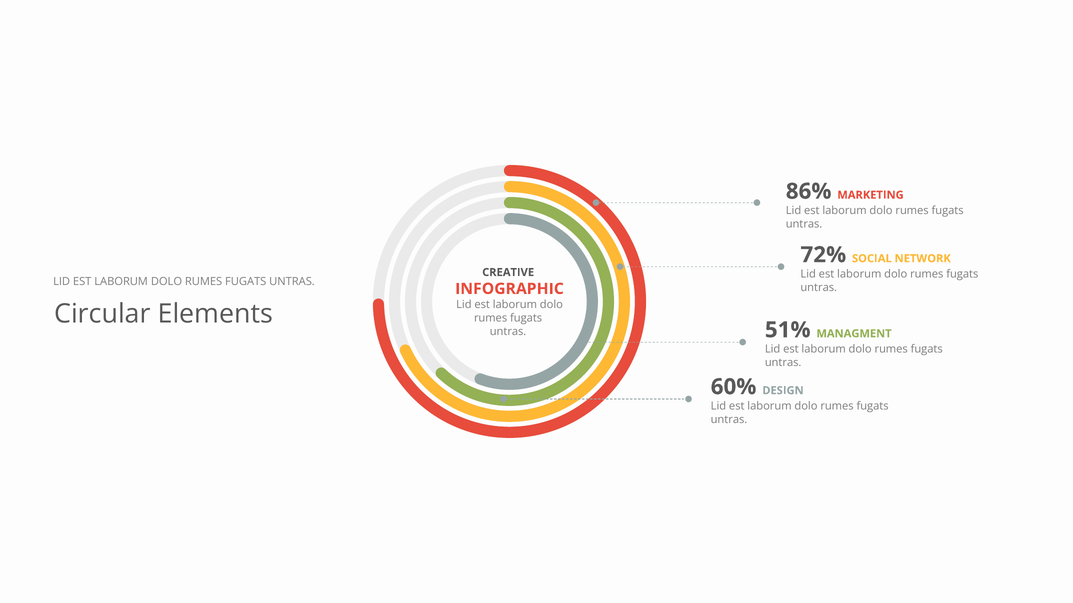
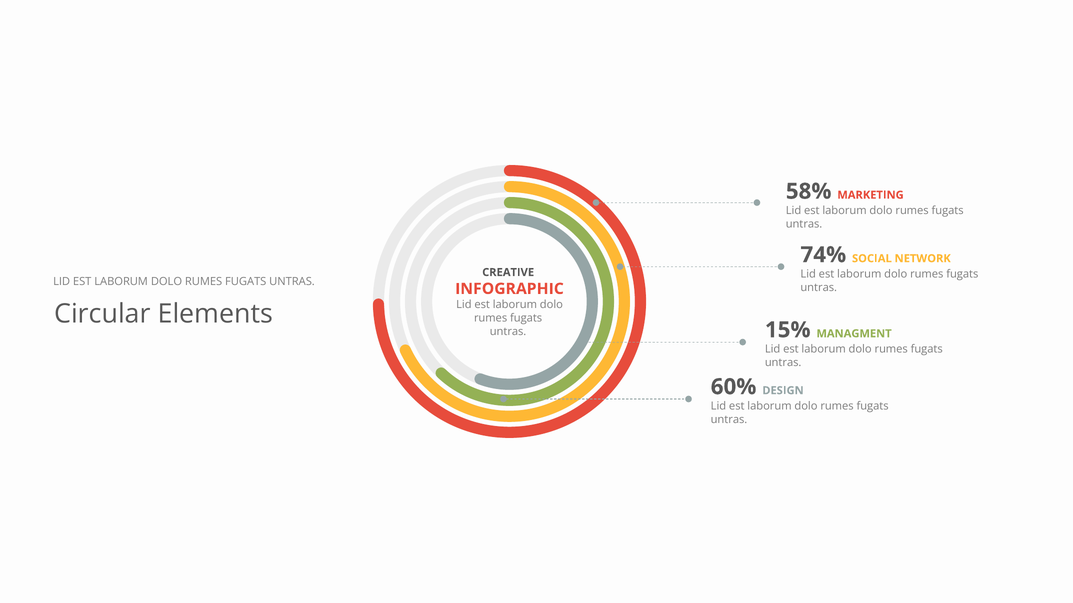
86%: 86% -> 58% (809, 192)
72%: 72% -> 74% (823, 255)
51%: 51% -> 15% (788, 330)
